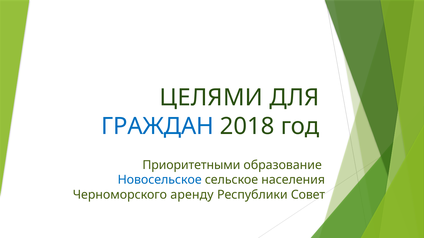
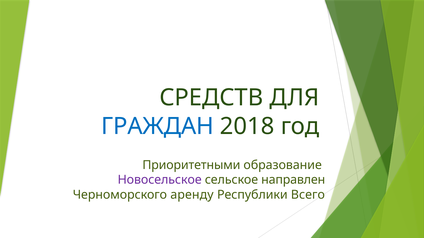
ЦЕЛЯМИ: ЦЕЛЯМИ -> СРЕДСТВ (211, 98)
Новосельское colour: blue -> purple (160, 180)
населения: населения -> направлен (293, 180)
Совет: Совет -> Всего (308, 195)
